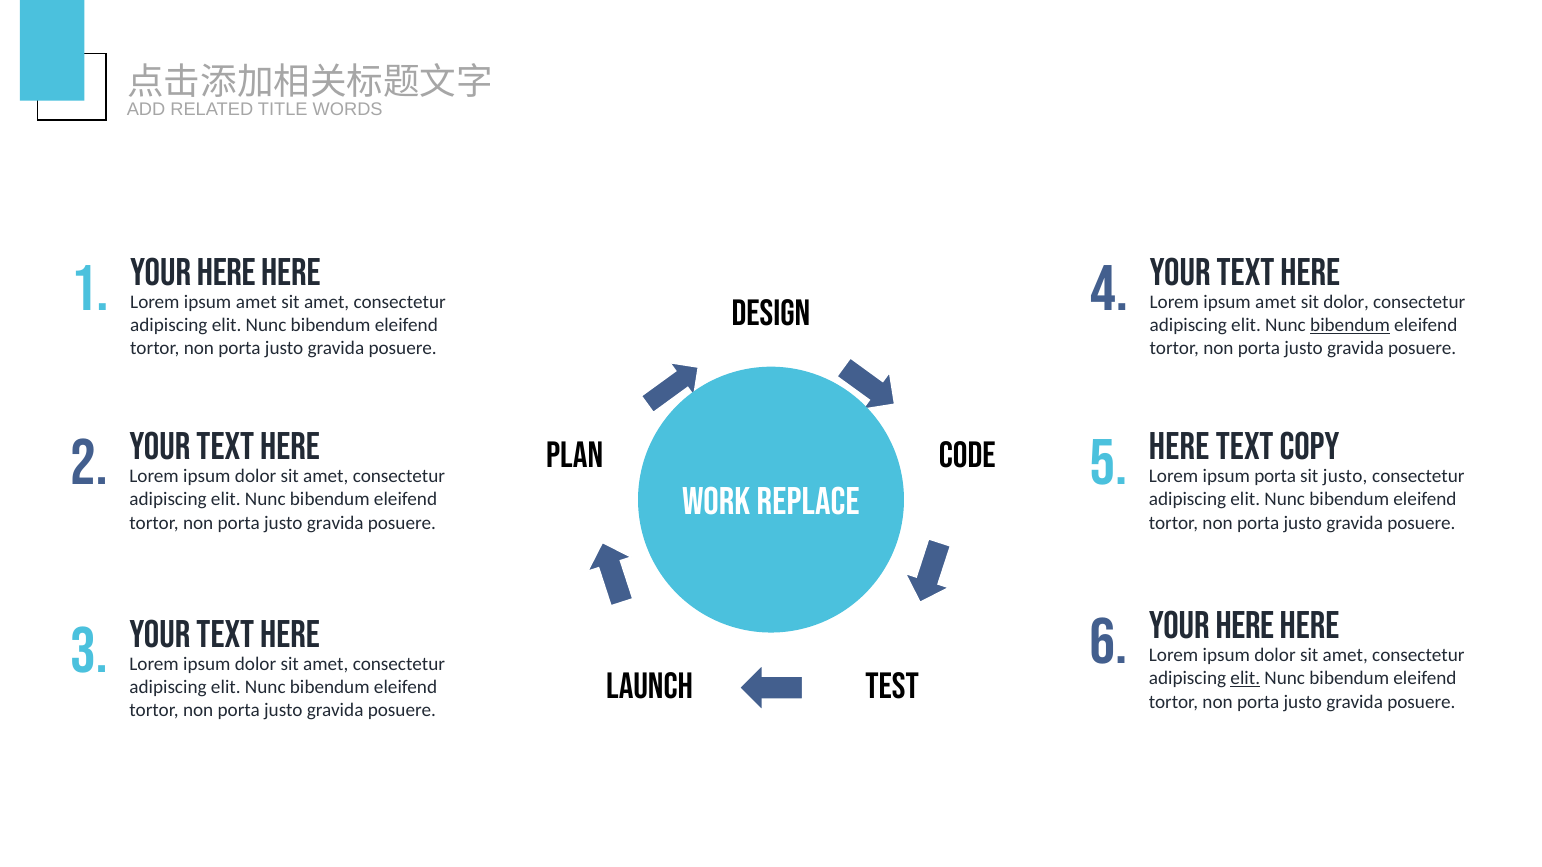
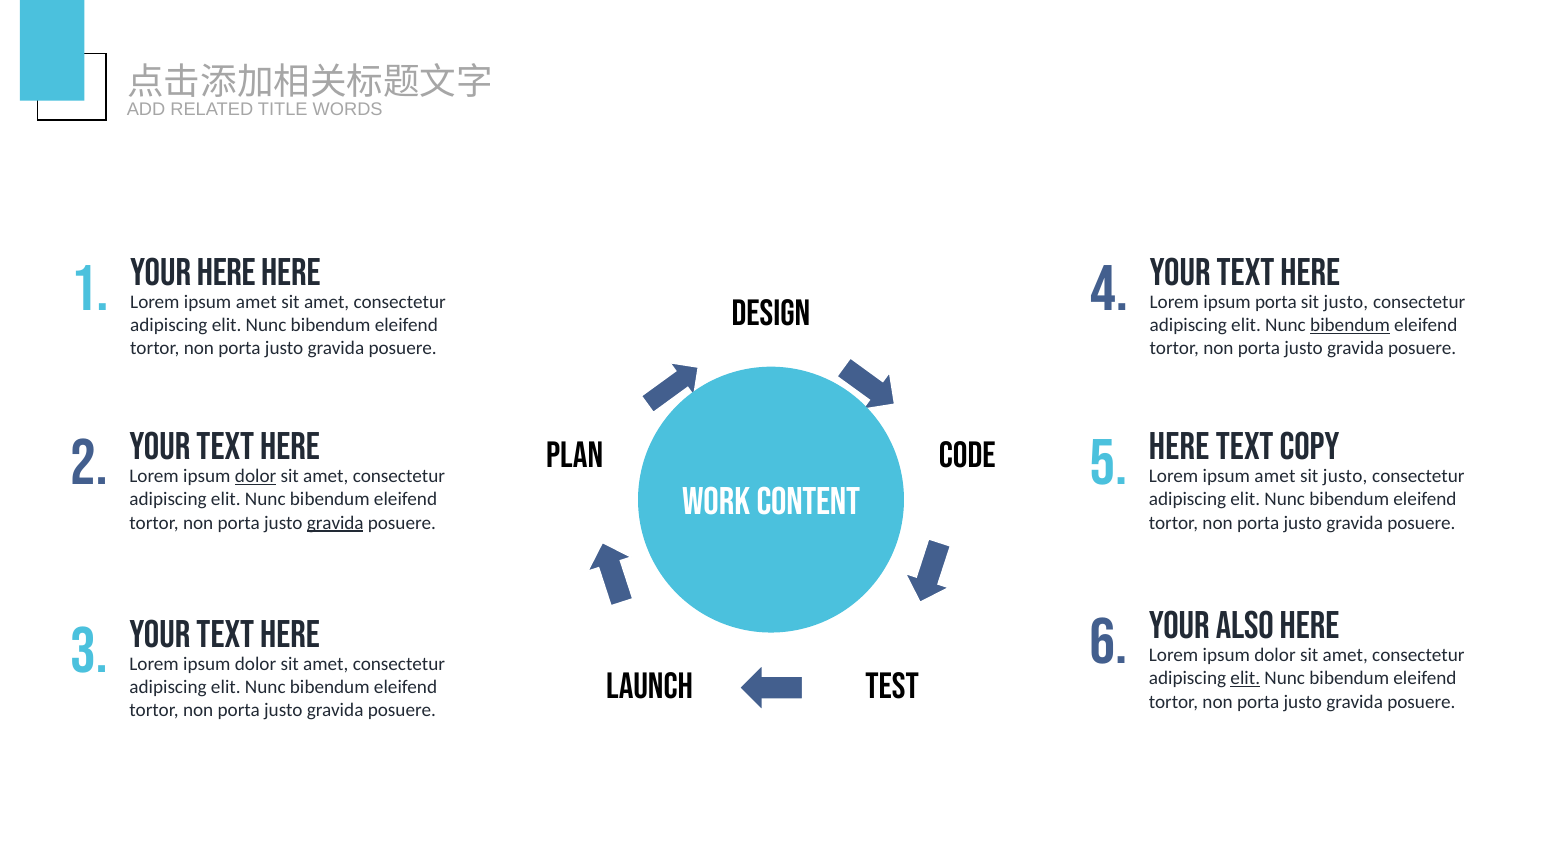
amet: amet -> porta (1276, 302)
dolor: dolor -> justo (1346, 302)
dolor underline: none -> present (256, 477)
porta: porta -> amet (1275, 477)
replace: replace -> content (808, 502)
gravida underline: none -> present (335, 523)
here: here -> also (1245, 626)
